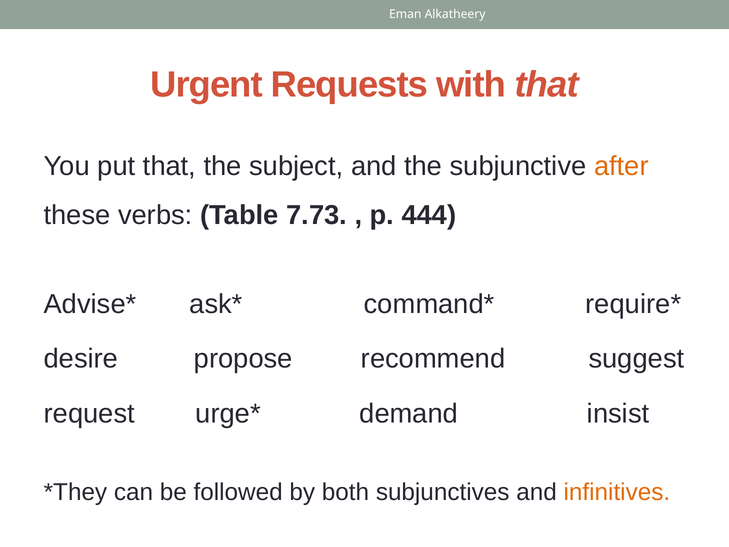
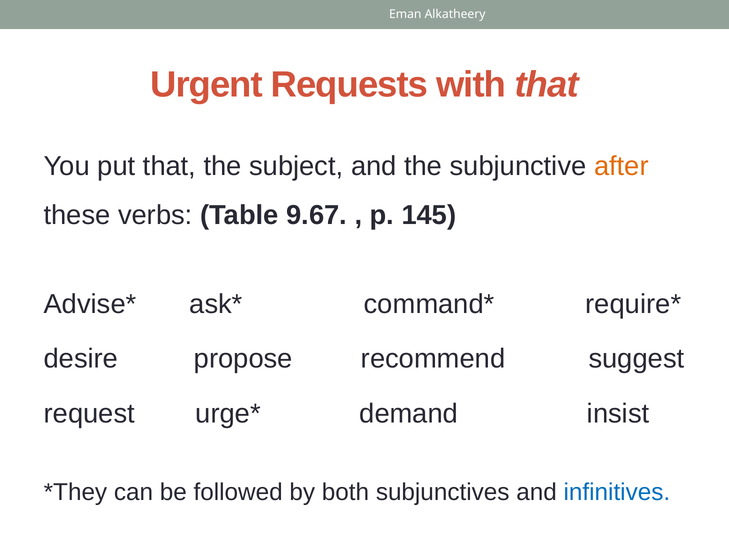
7.73: 7.73 -> 9.67 (317, 215)
444: 444 -> 145 (429, 215)
infinitives colour: orange -> blue (617, 492)
